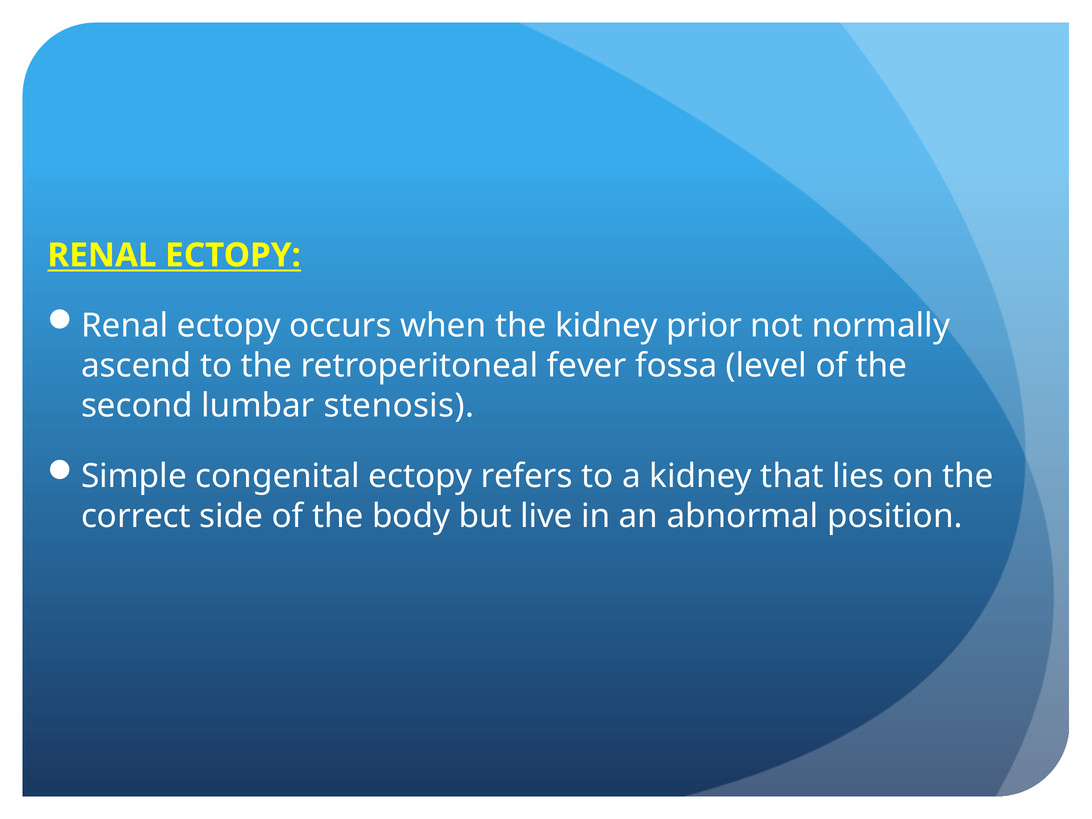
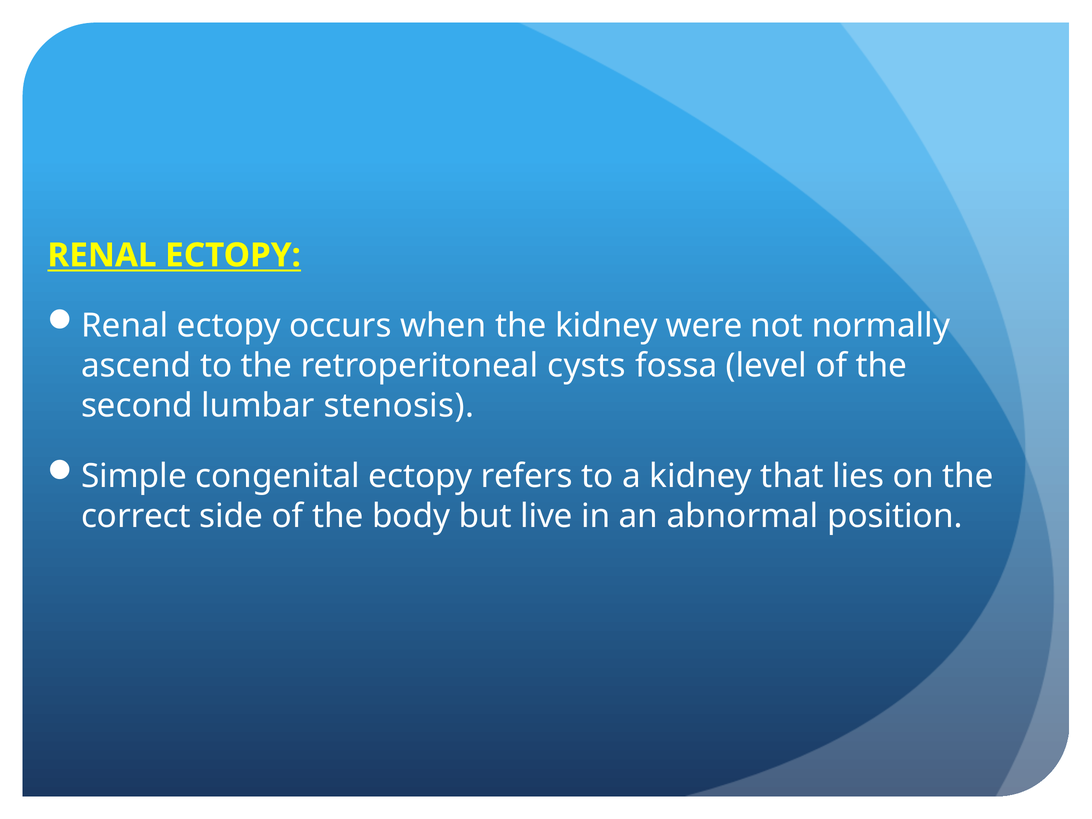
prior: prior -> were (704, 326)
fever: fever -> cysts (586, 366)
